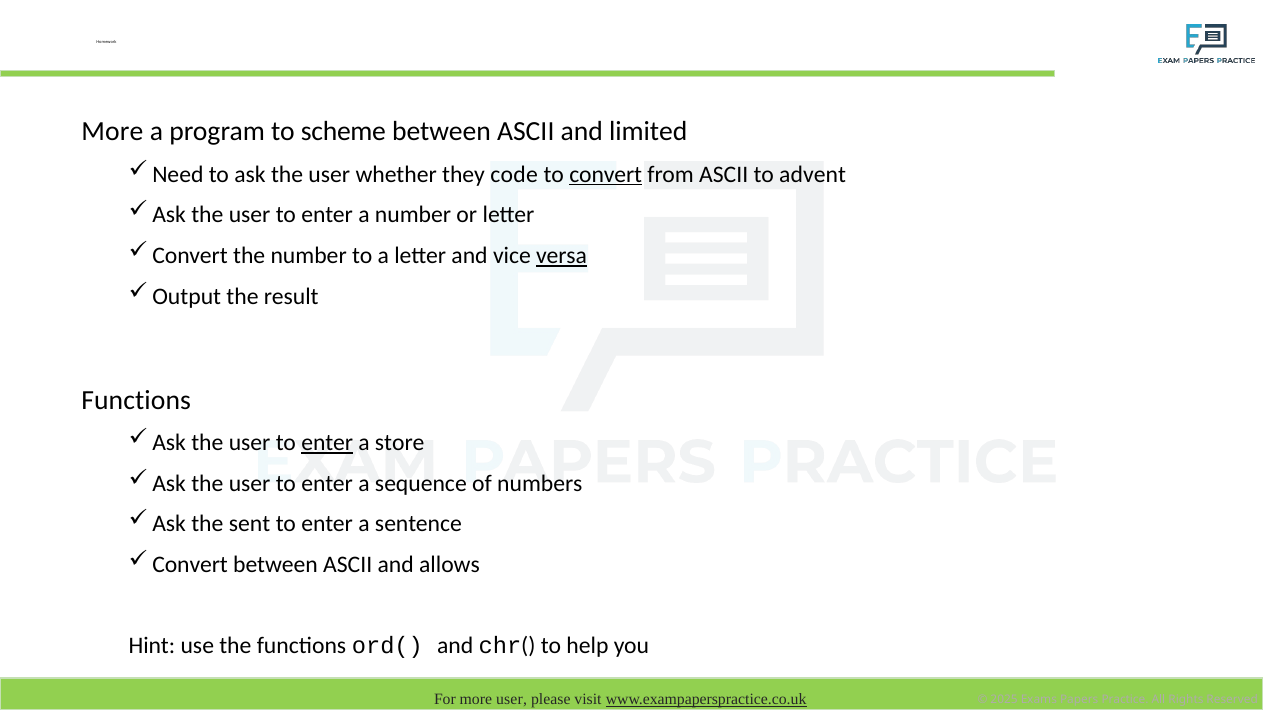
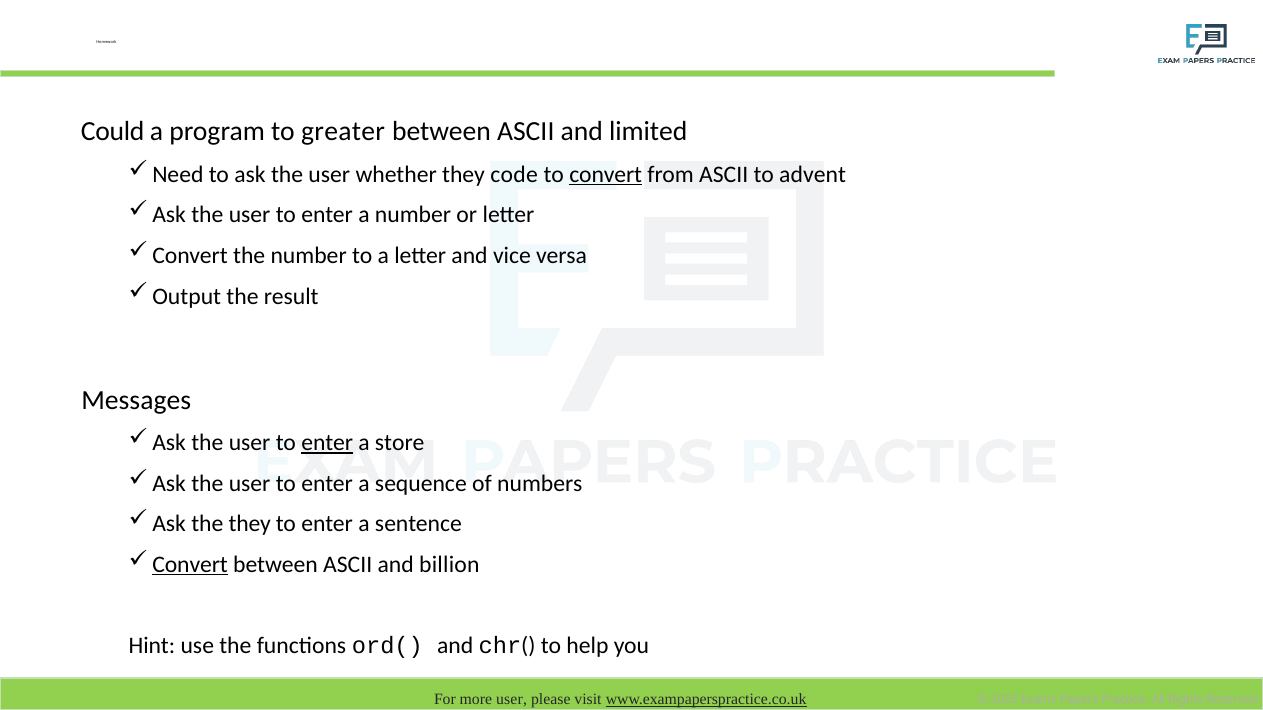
More: More -> Could (113, 132)
scheme: scheme -> greater (343, 132)
versa underline: present -> none (562, 256)
Functions: Functions -> Messages (136, 400)
the sent: sent -> they (250, 524)
Convert underline: none -> present (190, 565)
allows: allows -> billion (449, 565)
